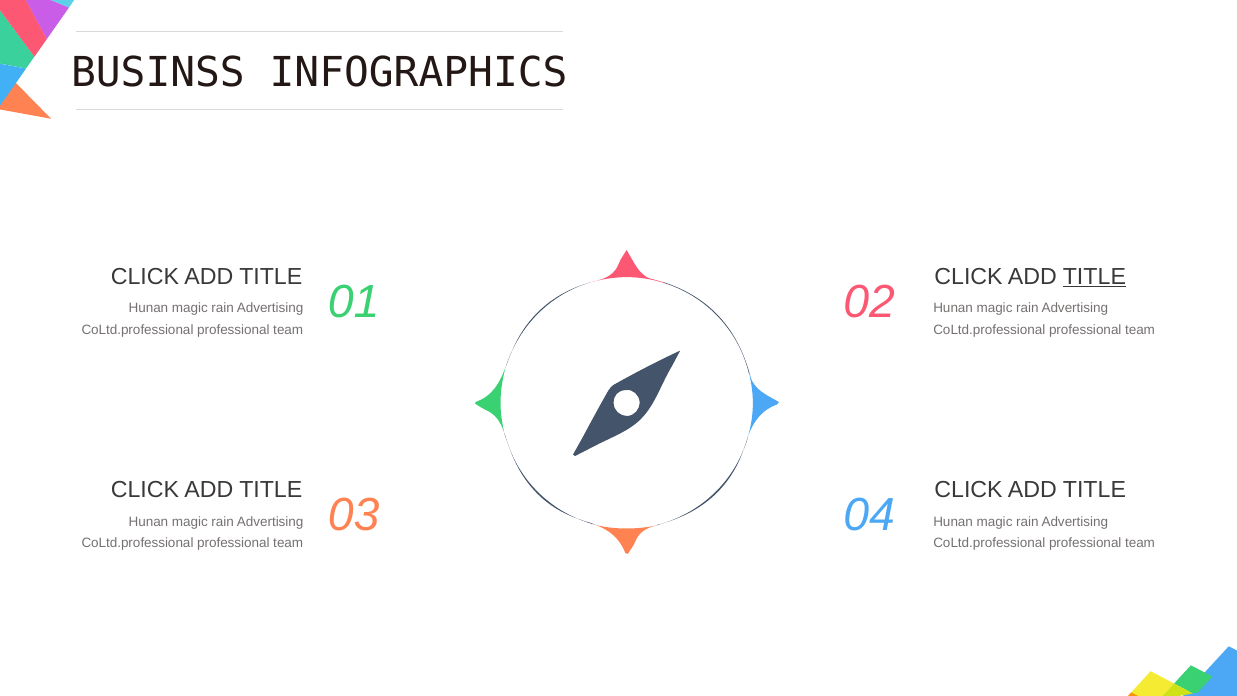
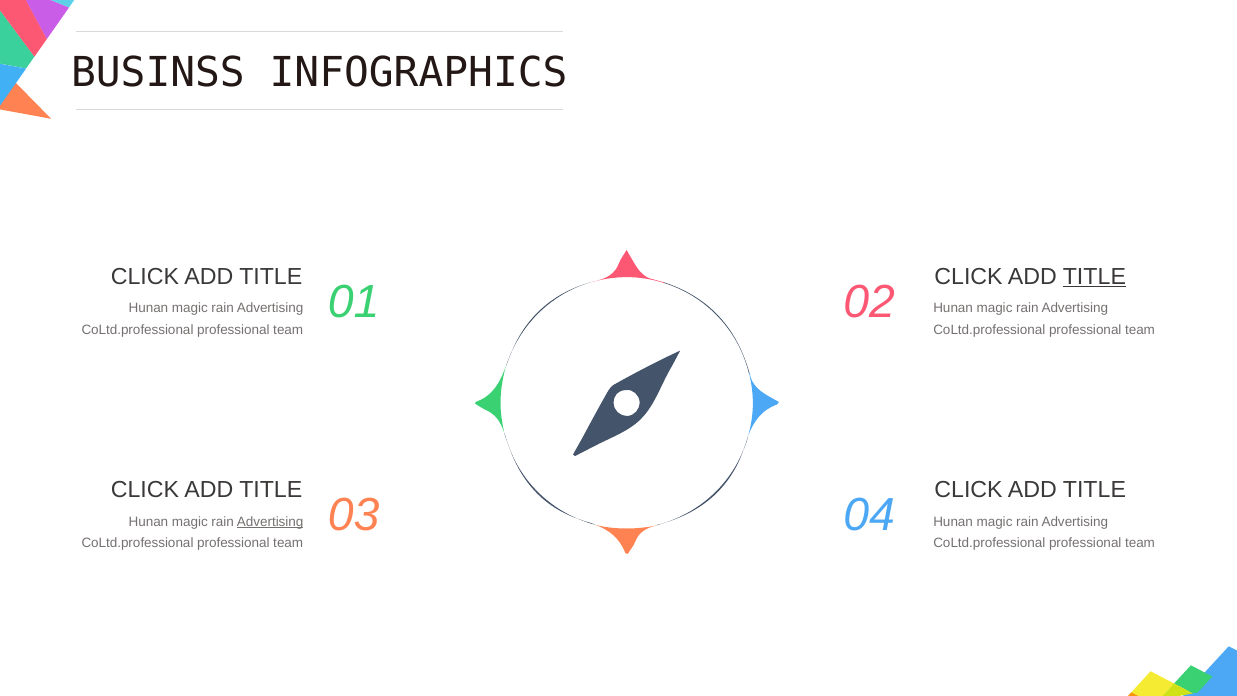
Advertising underline: none -> present (270, 522)
